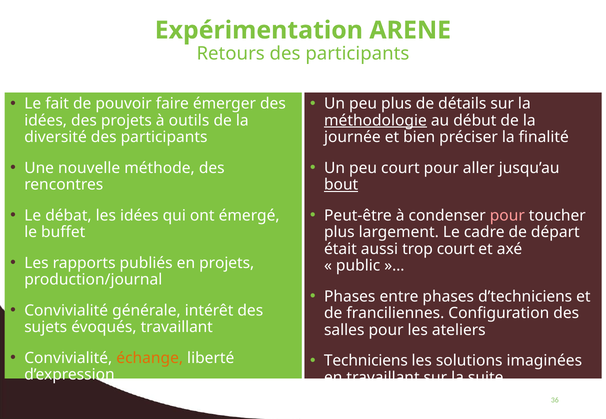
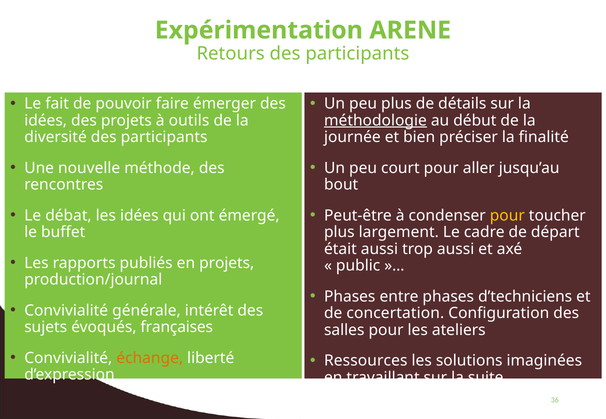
bout underline: present -> none (341, 185)
pour colour: pink -> yellow (507, 216)
trop court: court -> aussi (456, 249)
franciliennes: franciliennes -> concertation (395, 314)
évoqués travaillant: travaillant -> françaises (177, 328)
Techniciens: Techniciens -> Ressources (366, 361)
